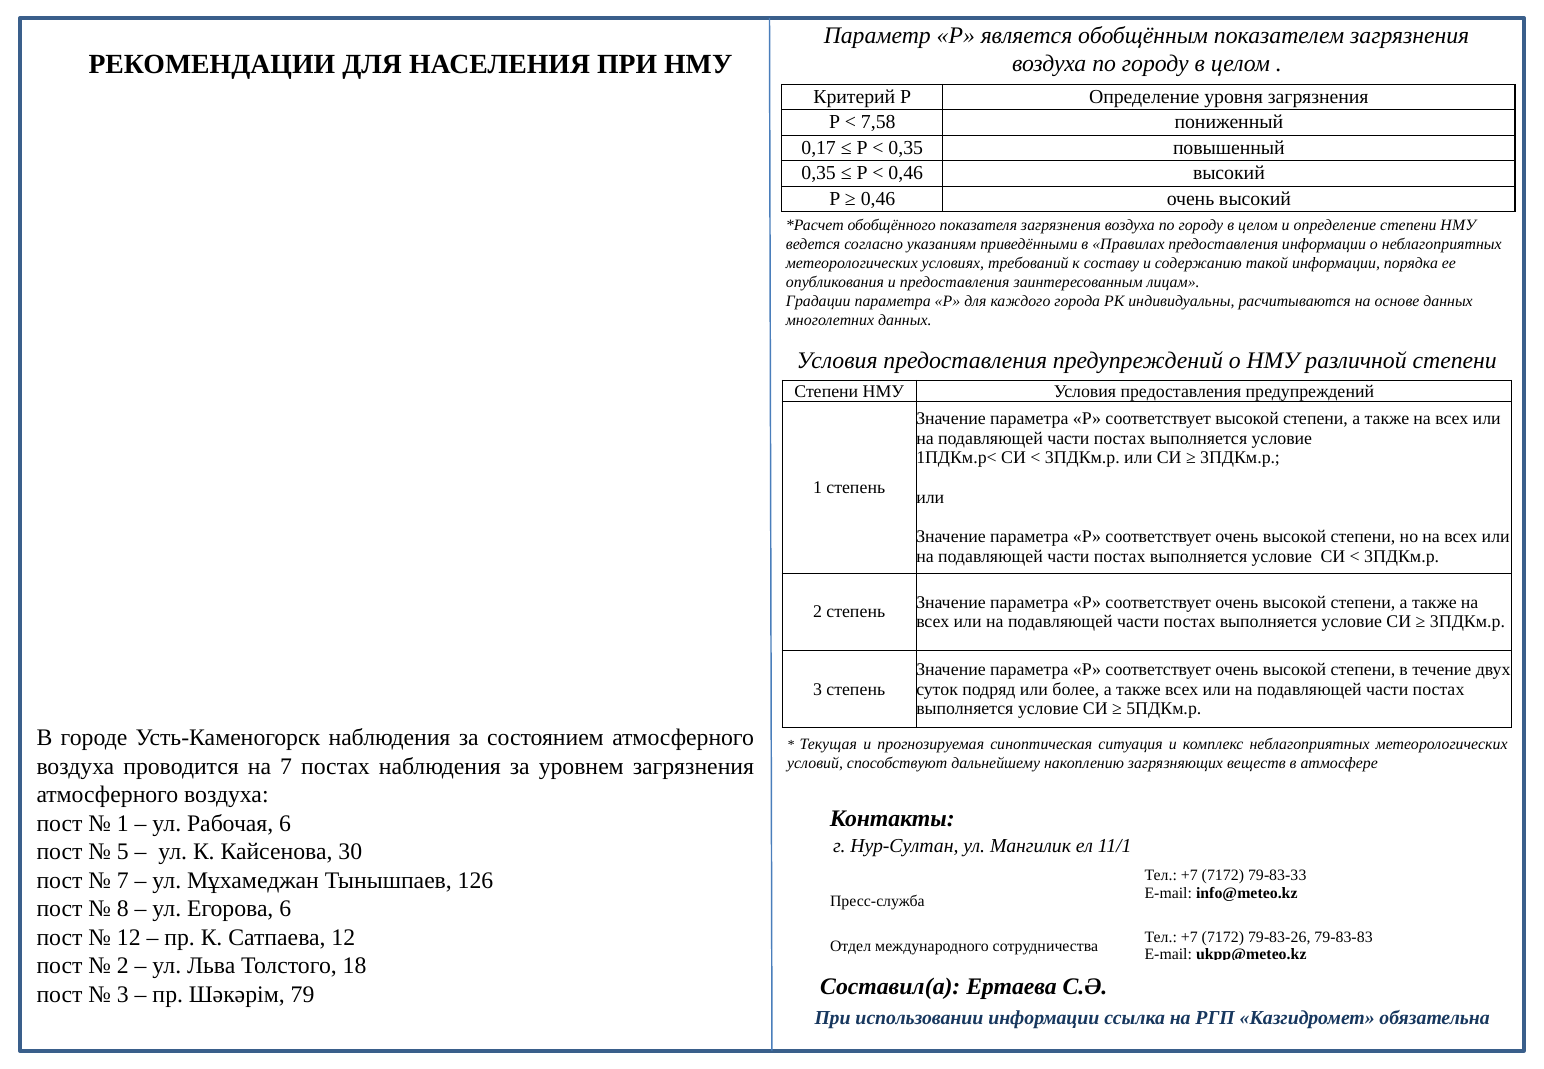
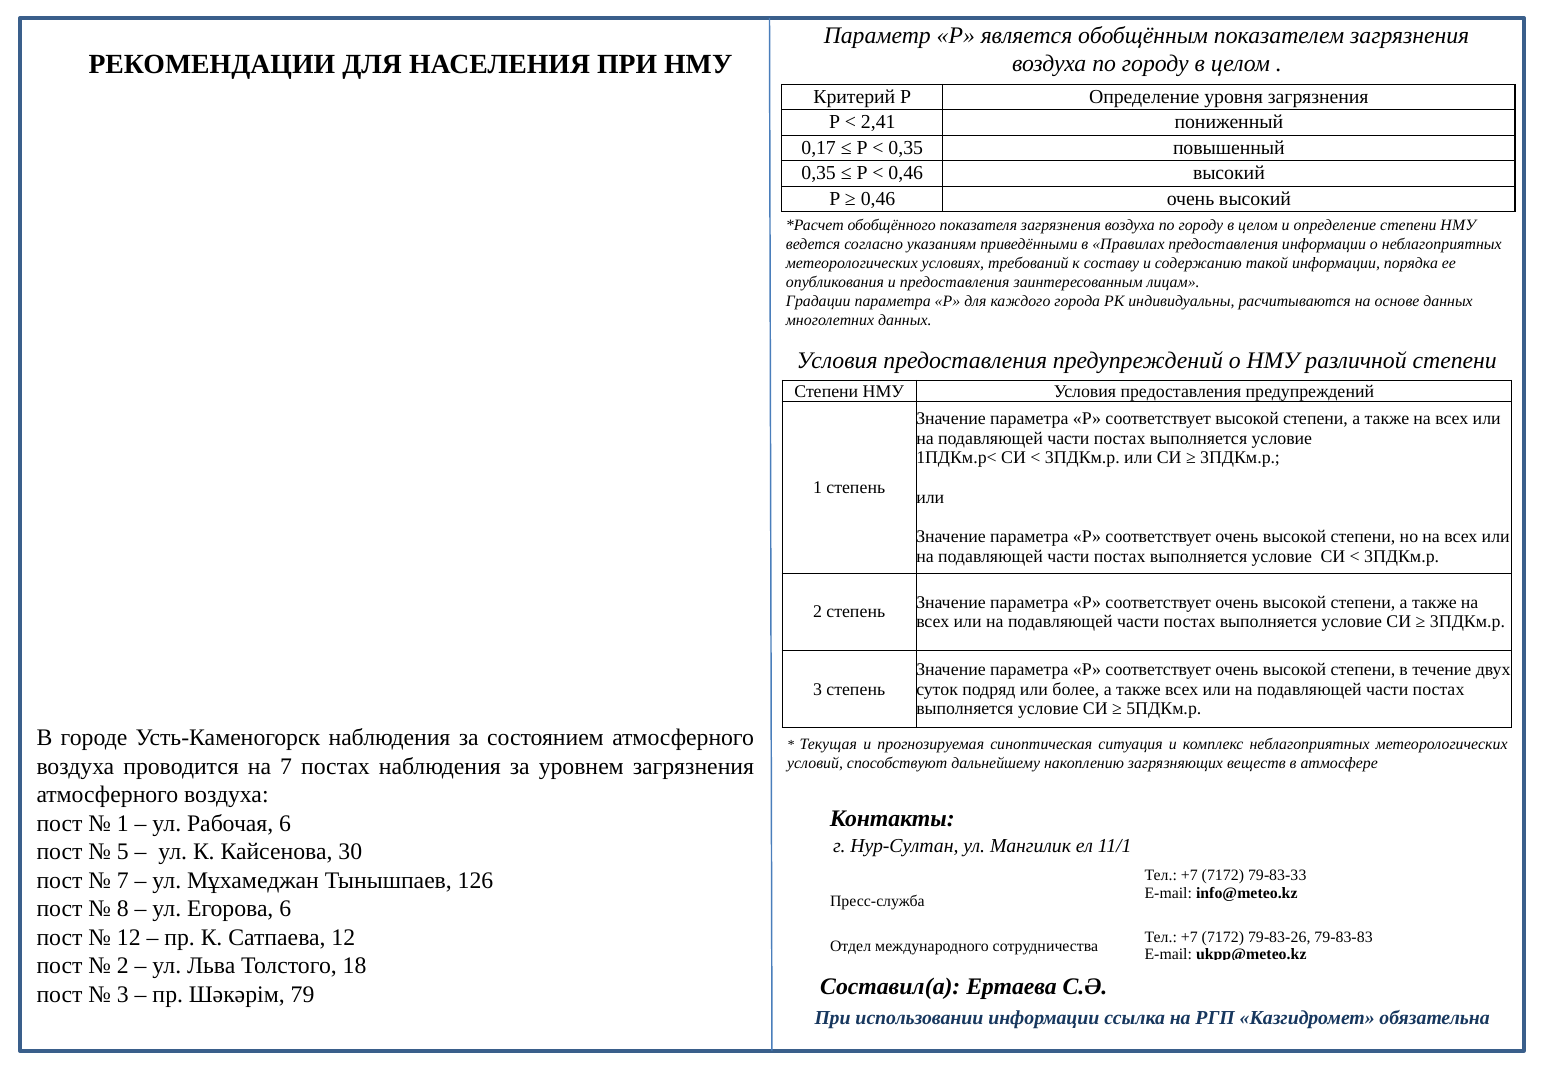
7,58: 7,58 -> 2,41 (878, 122)
